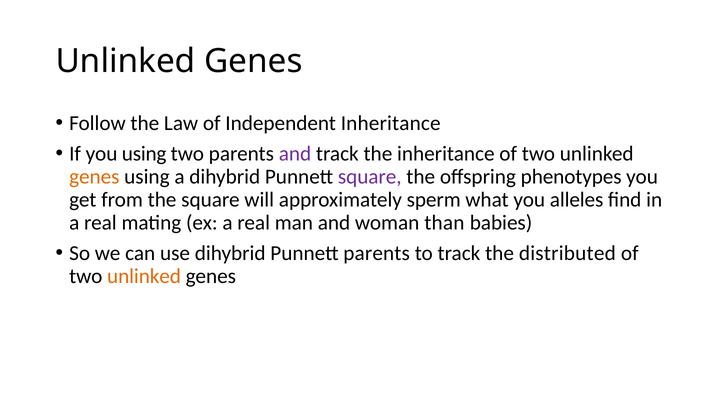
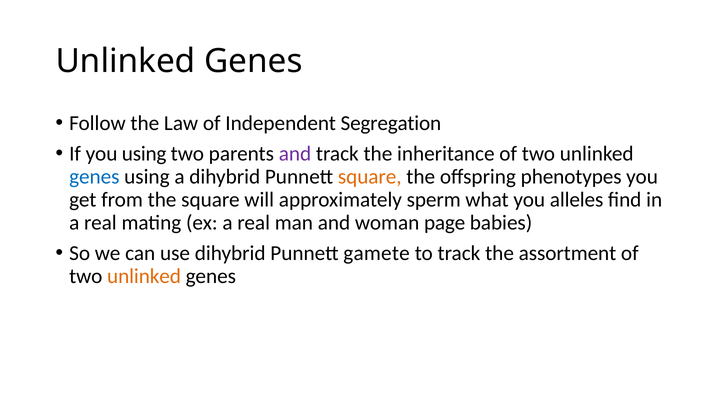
Independent Inheritance: Inheritance -> Segregation (391, 123)
genes colour: orange -> blue (94, 177)
square colour: purple -> orange (370, 177)
than: than -> page (445, 222)
Punnett parents: parents -> gamete (377, 253)
distributed: distributed -> assortment (567, 253)
